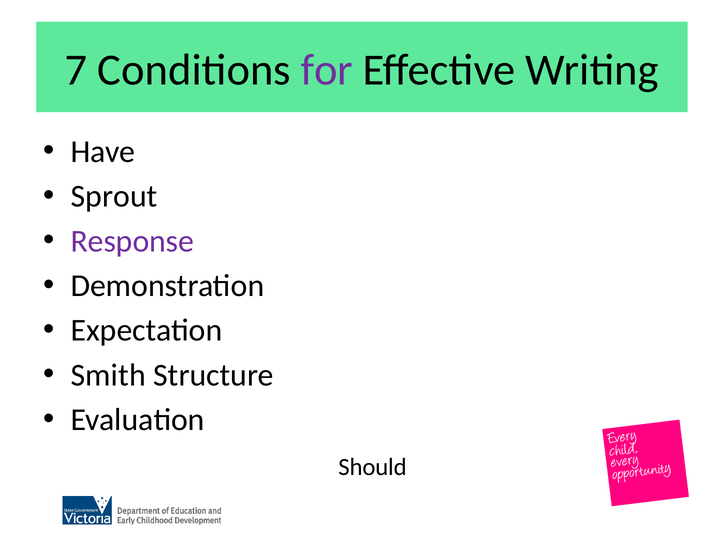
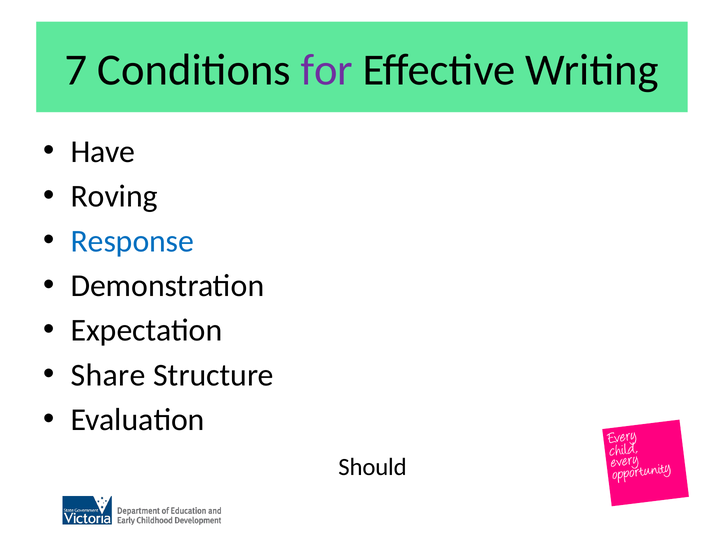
Sprout: Sprout -> Roving (114, 196)
Response colour: purple -> blue (132, 241)
Smith: Smith -> Share (108, 375)
